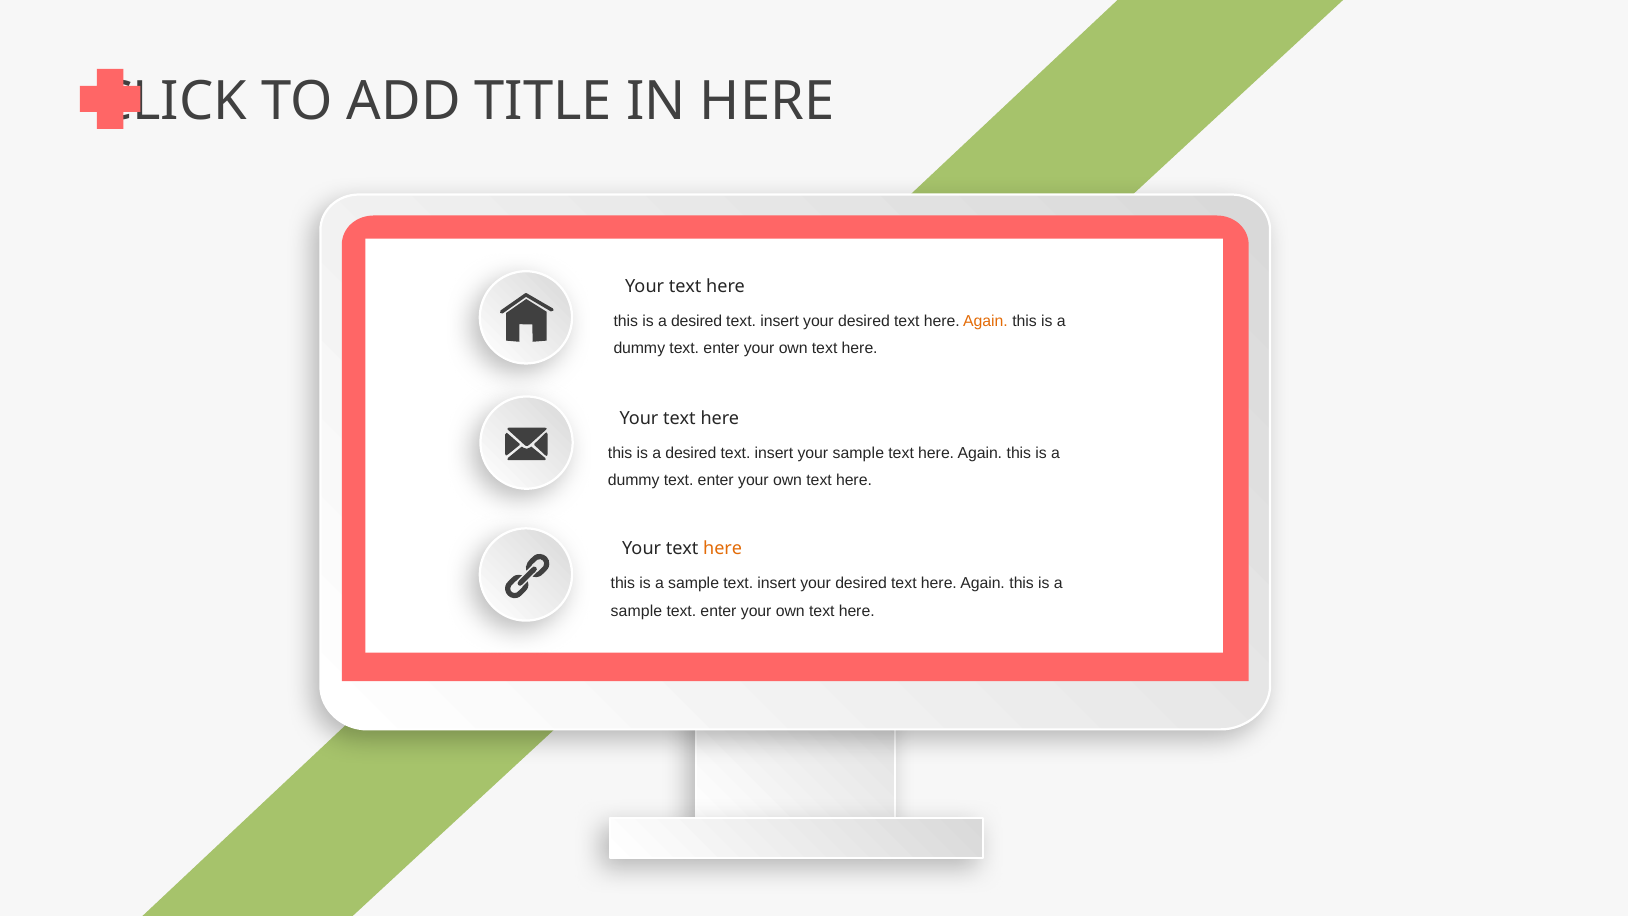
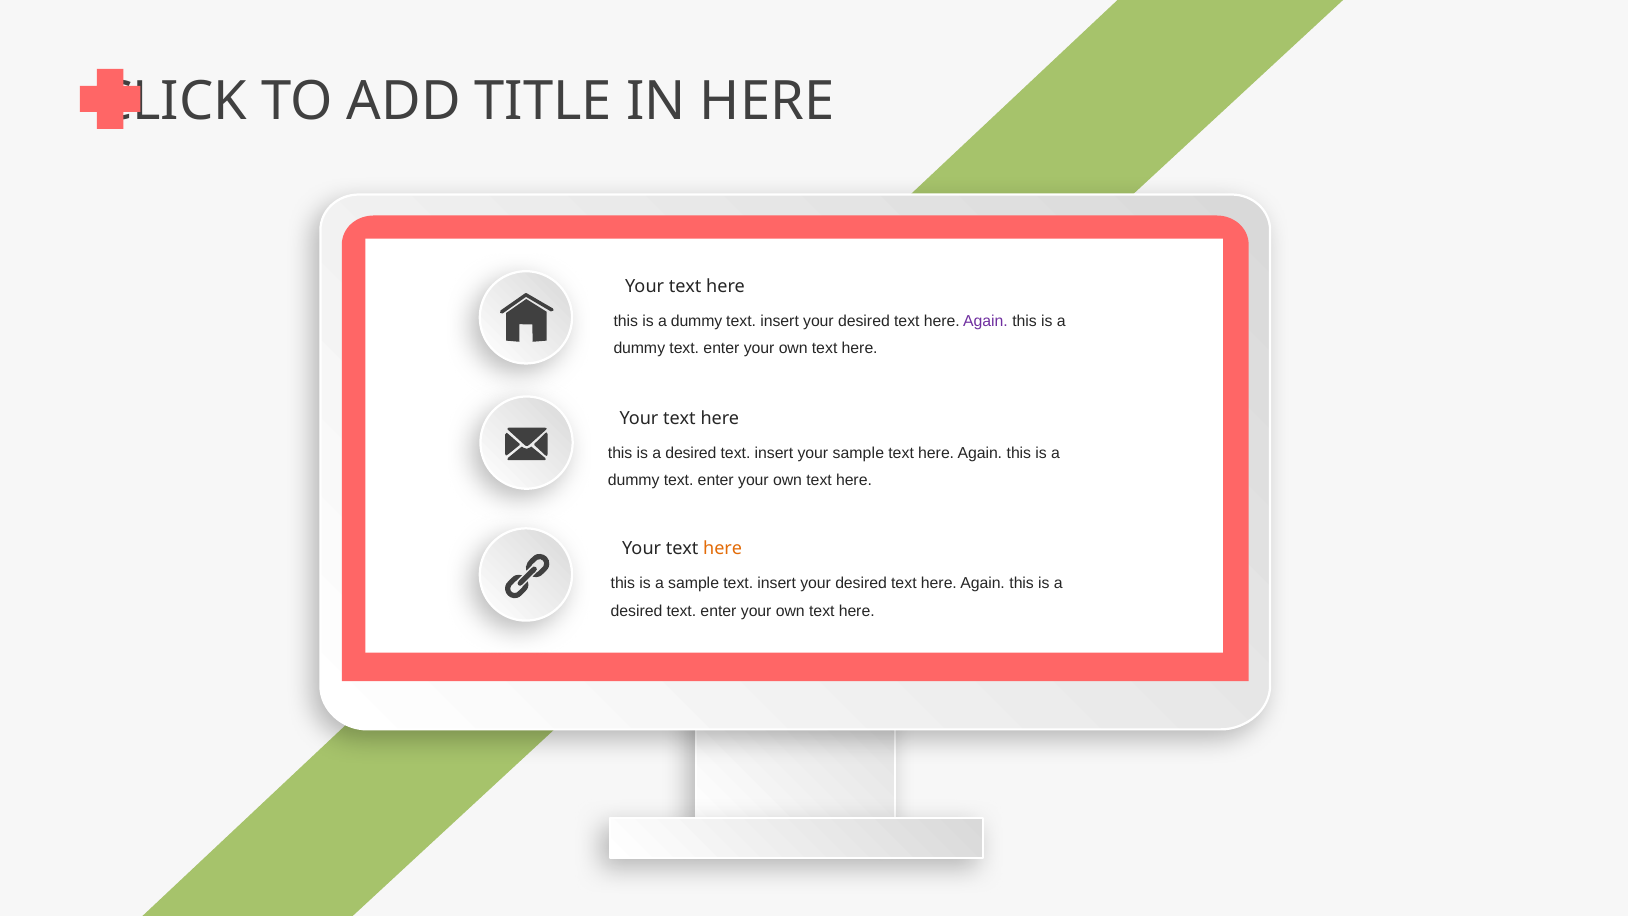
desired: desired -> dummy (697, 321)
Again colour: orange -> purple (986, 321)
sample: sample -> desired (637, 611)
